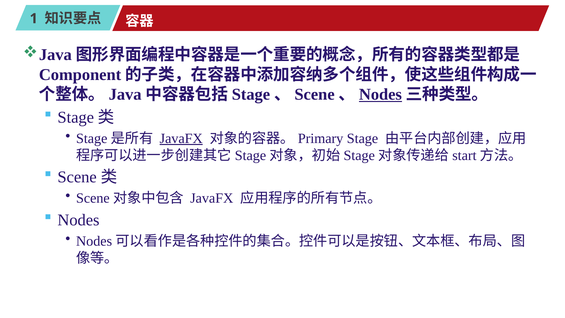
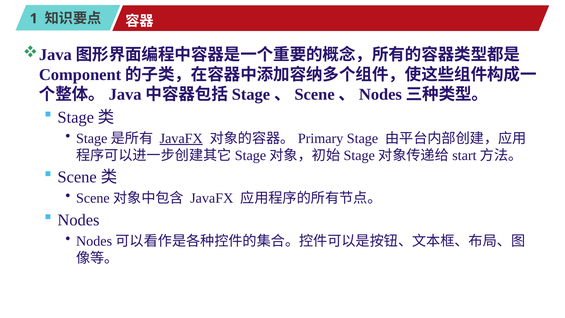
Nodes underline: present -> none (380, 94)
